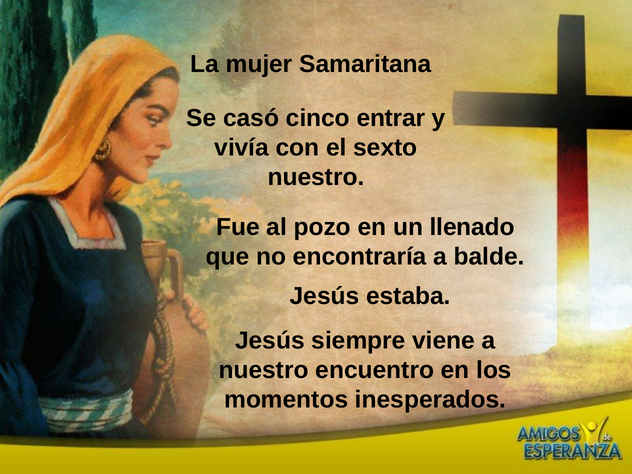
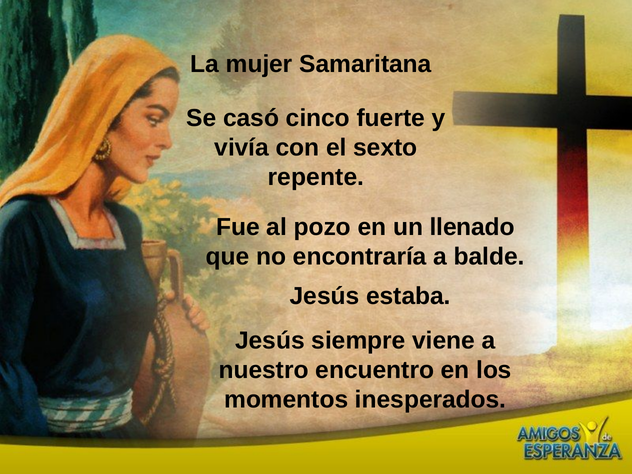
entrar: entrar -> fuerte (391, 118)
nuestro: nuestro -> repente (316, 177)
